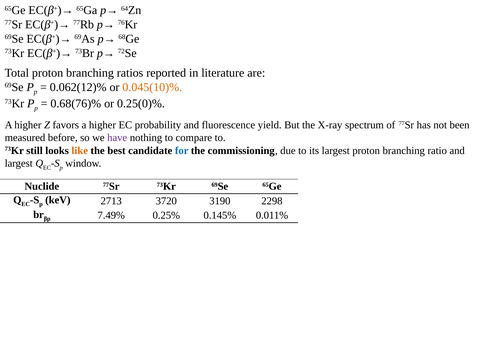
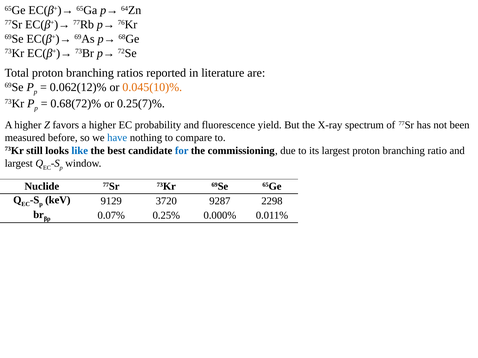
0.68(76)%: 0.68(76)% -> 0.68(72)% (76, 104)
0.25(0)%: 0.25(0)% -> 0.25(7)% (141, 104)
have colour: purple -> blue (117, 138)
like colour: orange -> blue (80, 151)
2713: 2713 -> 9129 (111, 201)
3190: 3190 -> 9287 (220, 201)
7.49%: 7.49% -> 0.07% (111, 216)
0.145%: 0.145% -> 0.000% (220, 216)
